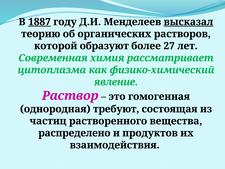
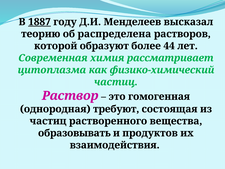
высказал underline: present -> none (188, 22)
органических: органических -> распределена (114, 34)
27: 27 -> 44 (169, 46)
явление: явление -> частиц (116, 82)
распределено: распределено -> образовывать (74, 133)
